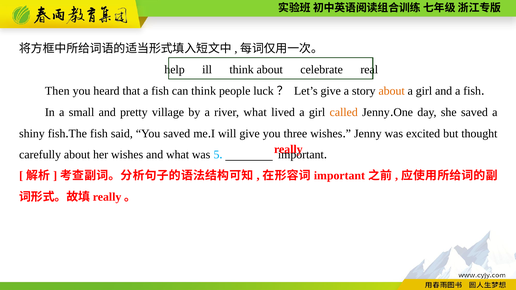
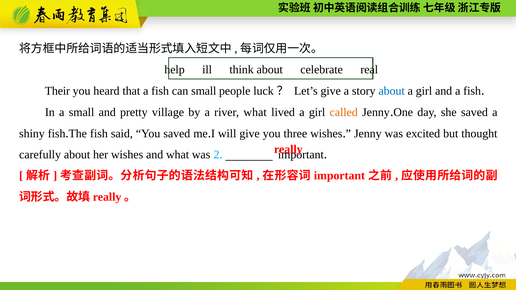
Then: Then -> Their (57, 91)
can think: think -> small (204, 91)
about colour: orange -> blue (392, 91)
5: 5 -> 2 (216, 155)
